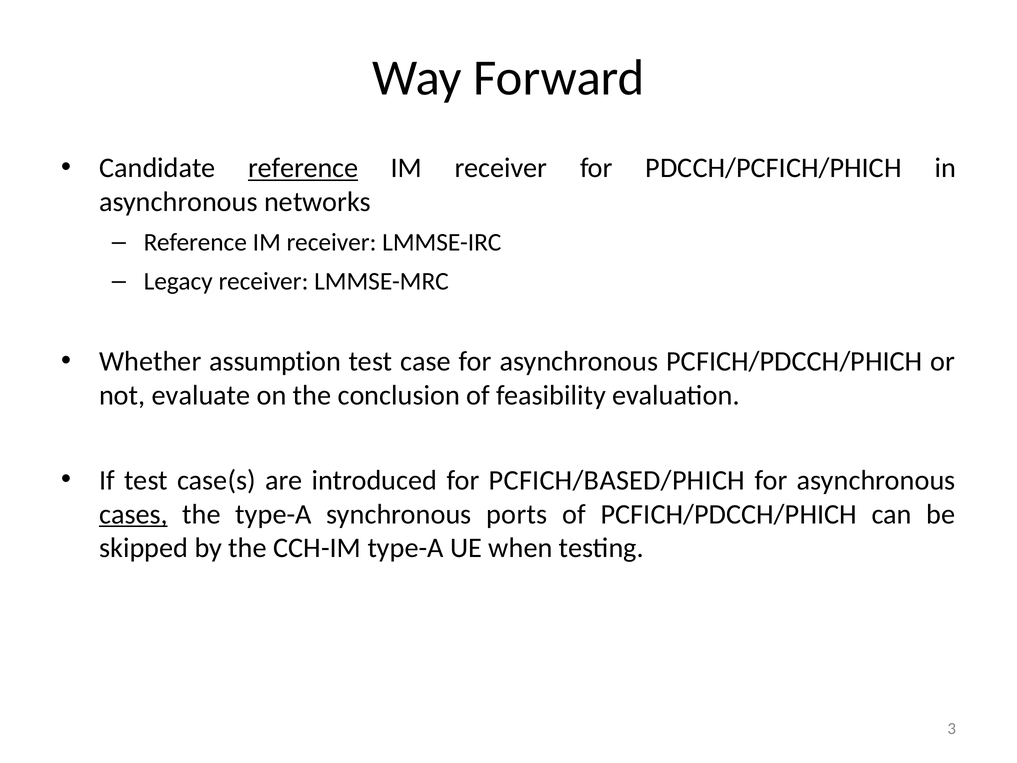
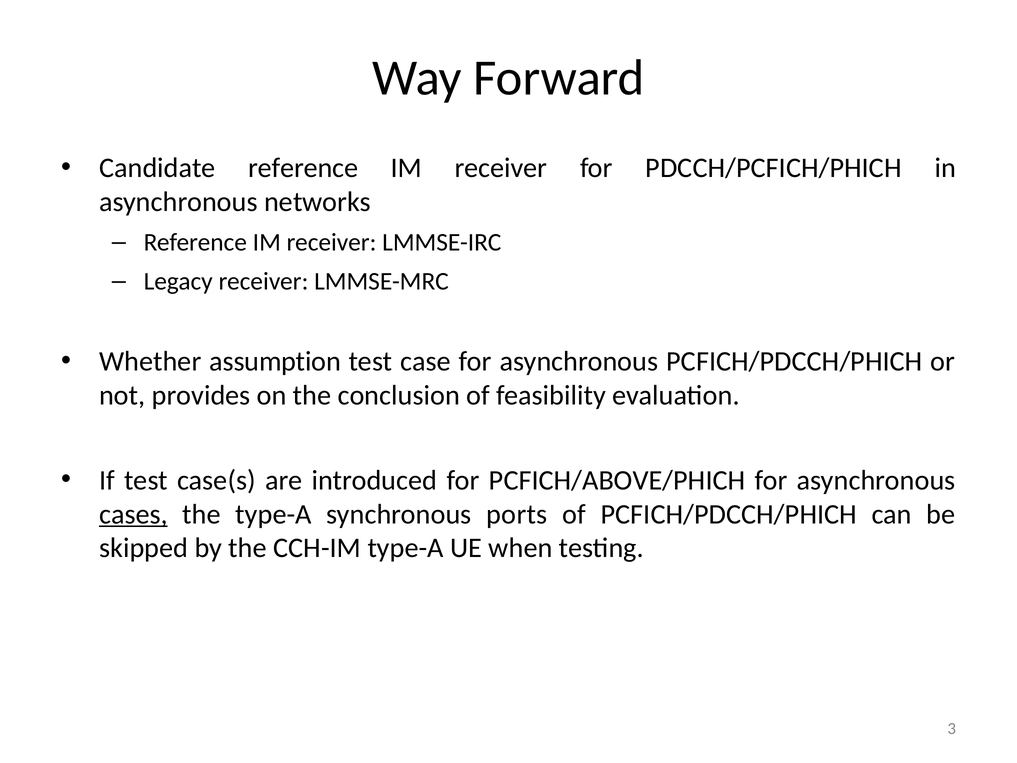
reference underline: present -> none (303, 168)
evaluate: evaluate -> provides (201, 395)
PCFICH/BASED/PHICH: PCFICH/BASED/PHICH -> PCFICH/ABOVE/PHICH (617, 480)
